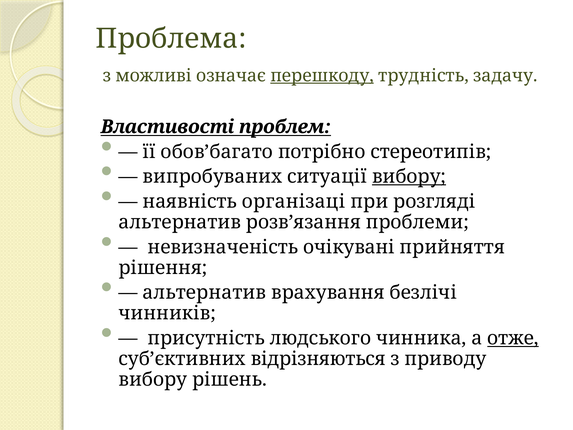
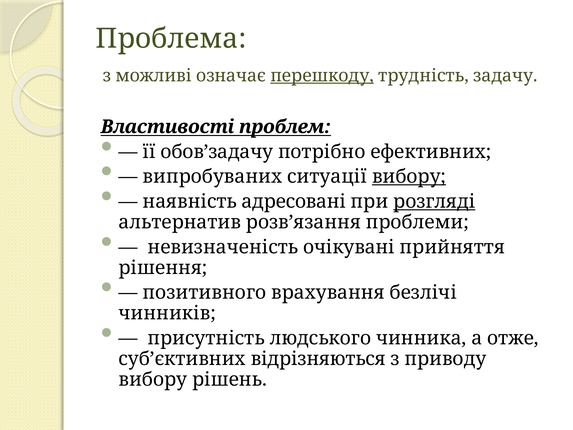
обов’багато: обов’багато -> обов’задачу (217, 152)
стереотипів: стереотипів -> ефективних (431, 152)
організаці: організаці -> адресовані (294, 201)
розгляді underline: none -> present (434, 201)
альтернатив: альтернатив -> позитивного (204, 292)
отже underline: present -> none (513, 338)
